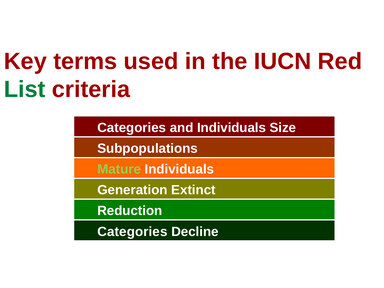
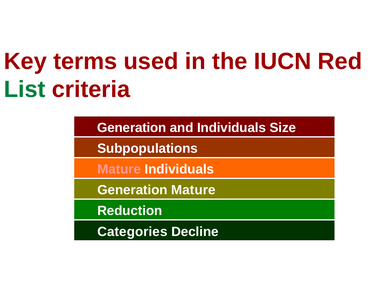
Categories: Categories -> Generation (132, 128)
Mature colour: light green -> pink (119, 169)
Generation Extinct: Extinct -> Mature (193, 190)
